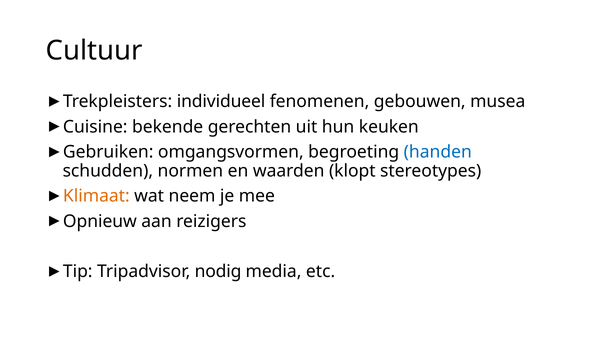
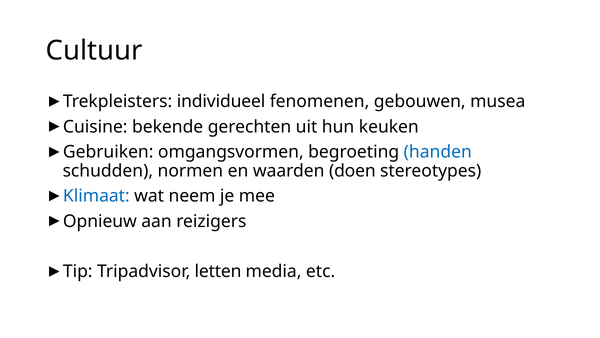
klopt: klopt -> doen (352, 171)
Klimaat colour: orange -> blue (96, 196)
nodig: nodig -> letten (218, 271)
